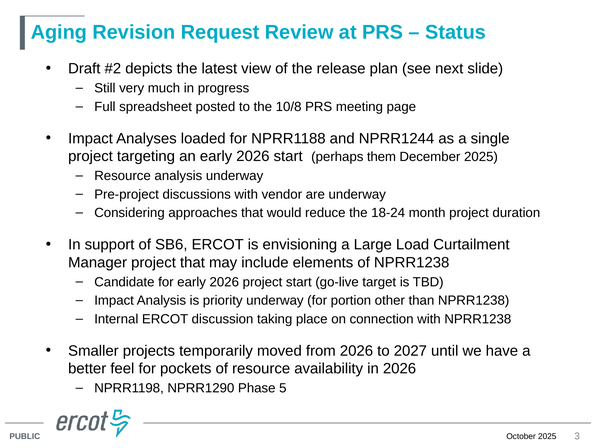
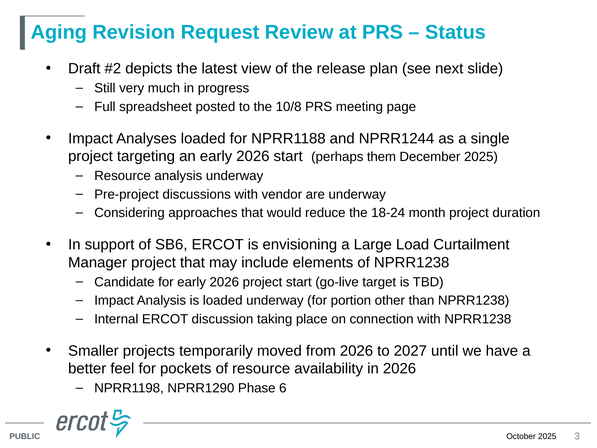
is priority: priority -> loaded (223, 300)
5: 5 -> 6 (283, 388)
